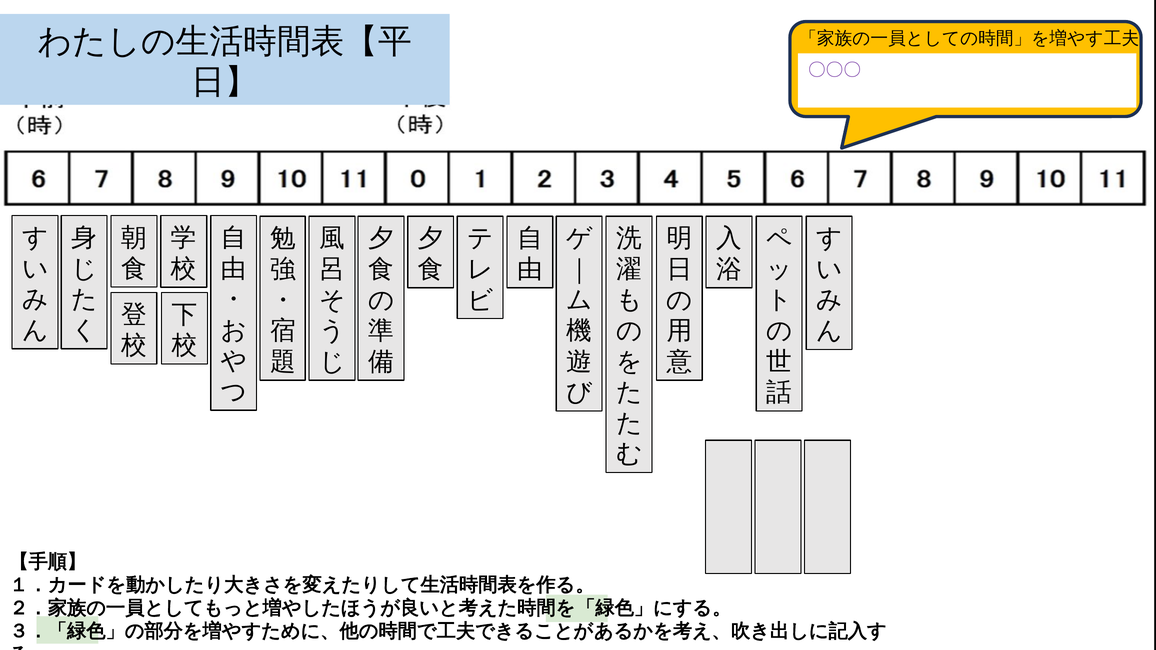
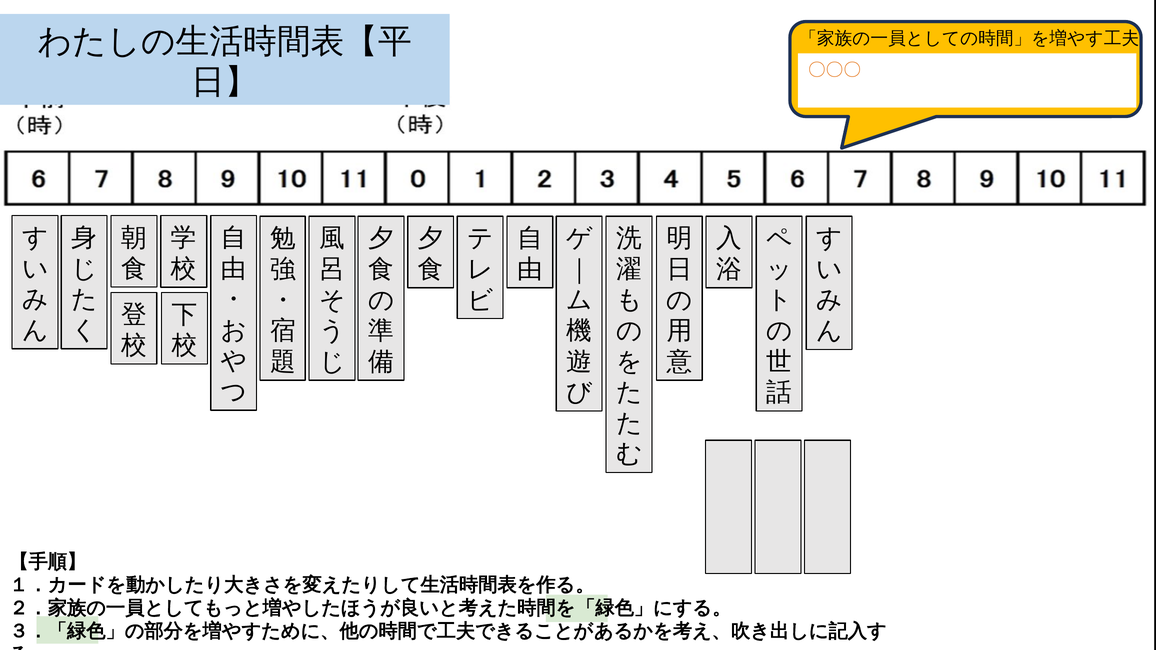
〇〇〇 colour: purple -> orange (834, 70)
